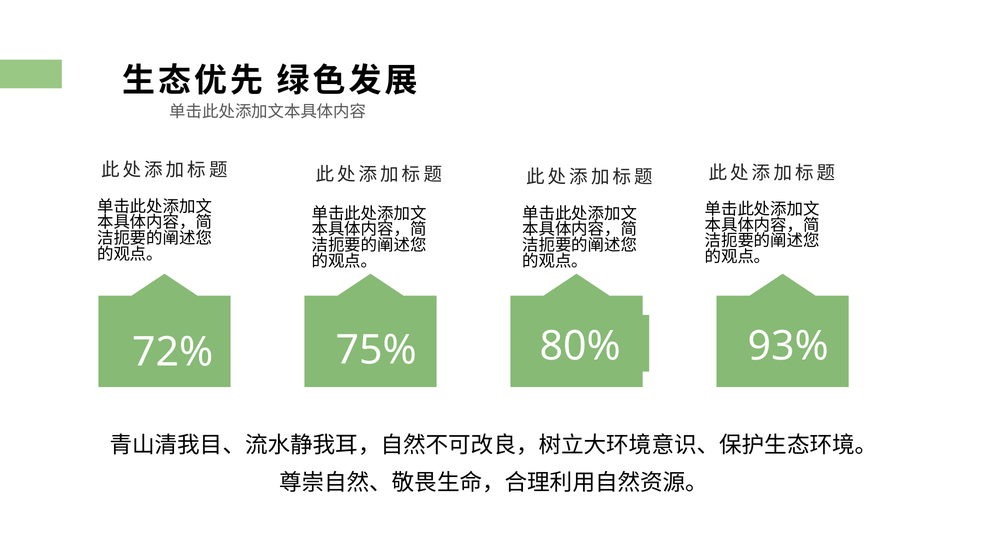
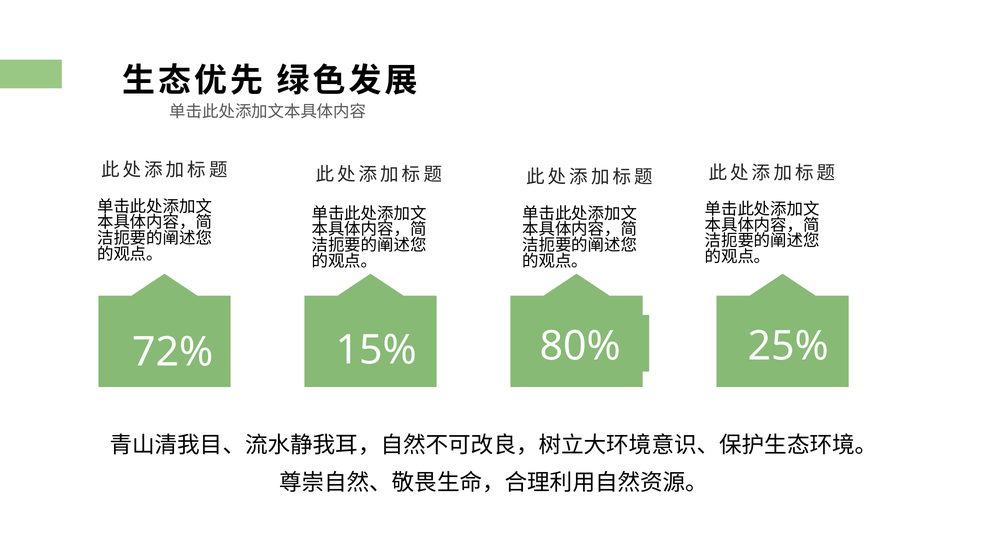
75%: 75% -> 15% (376, 350)
93%: 93% -> 25% (788, 346)
